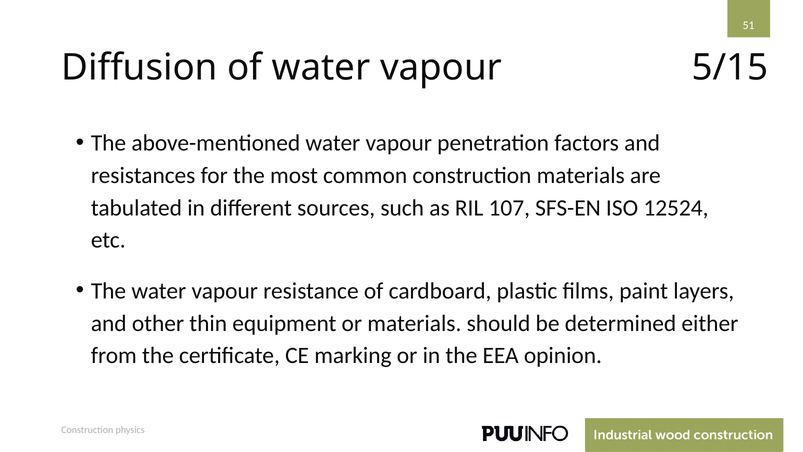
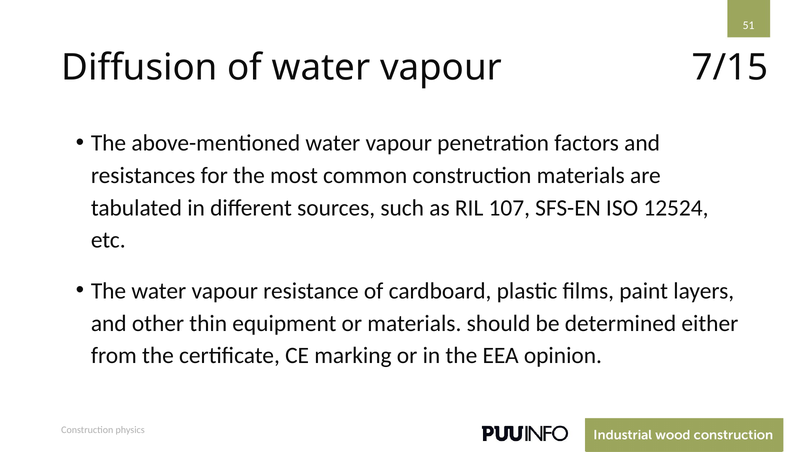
5/15: 5/15 -> 7/15 (730, 67)
